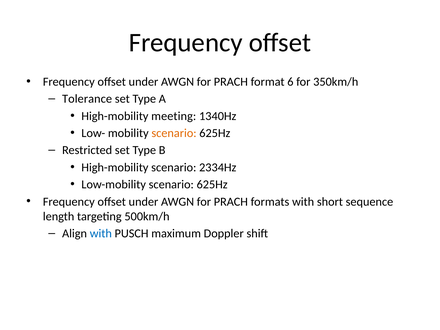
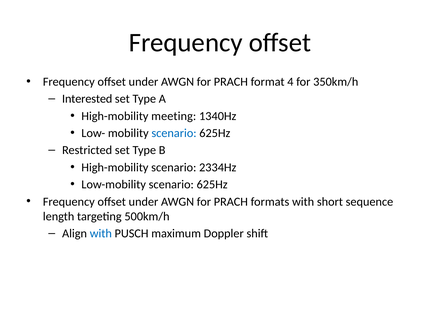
6: 6 -> 4 (290, 82)
Tolerance: Tolerance -> Interested (87, 99)
scenario colour: orange -> blue (174, 133)
